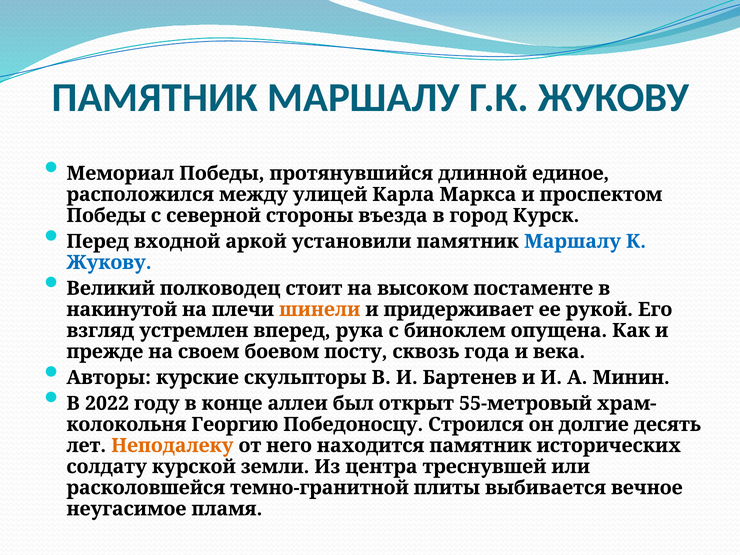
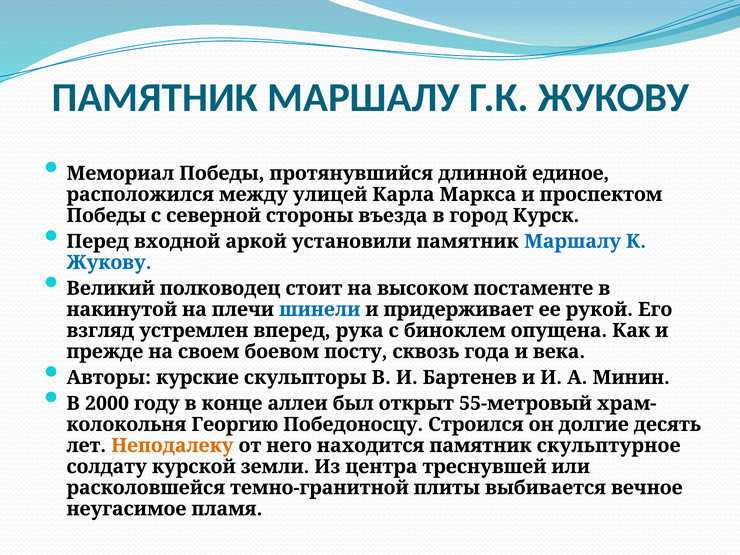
шинели colour: orange -> blue (320, 309)
2022: 2022 -> 2000 (107, 403)
исторических: исторических -> скульптурное (609, 446)
